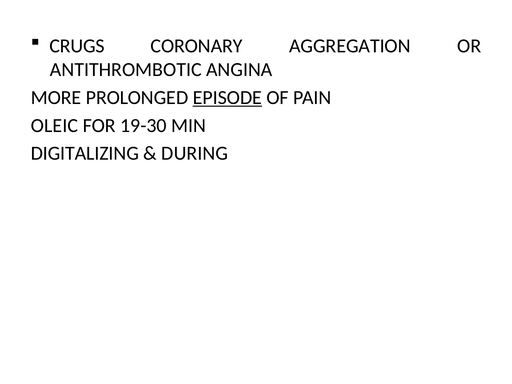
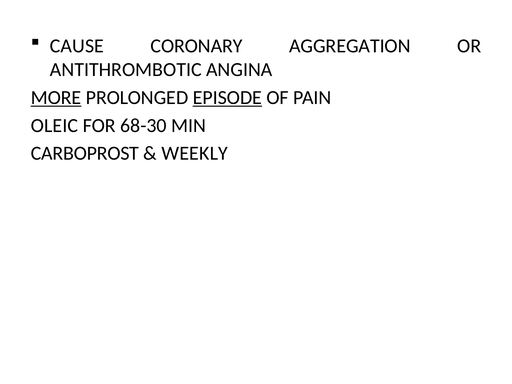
CRUGS: CRUGS -> CAUSE (77, 46)
MORE underline: none -> present (56, 98)
19-30: 19-30 -> 68-30 (143, 125)
DIGITALIZING: DIGITALIZING -> CARBOPROST (85, 153)
DURING: DURING -> WEEKLY (195, 153)
